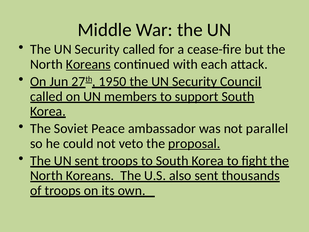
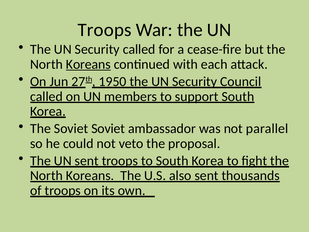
Middle: Middle -> Troops (105, 30)
Soviet Peace: Peace -> Soviet (108, 129)
proposal underline: present -> none (194, 143)
